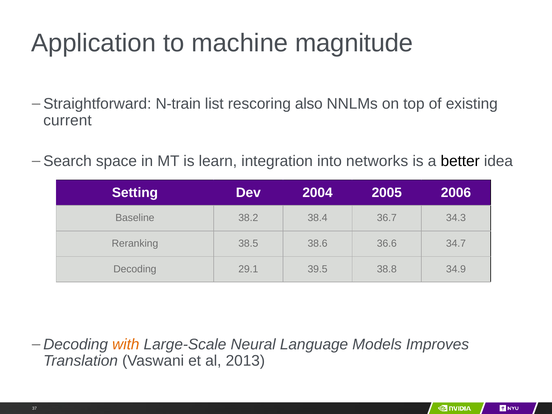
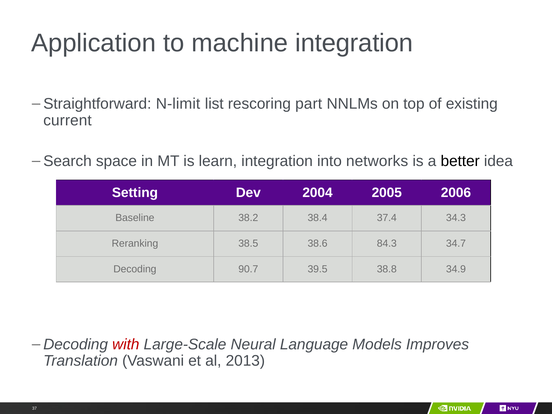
machine magnitude: magnitude -> integration (354, 43)
N-train: N-train -> N-limit (178, 104)
also: also -> part (309, 104)
36.7: 36.7 -> 37.4 (387, 218)
36.6: 36.6 -> 84.3 (387, 243)
29.1: 29.1 -> 90.7 (248, 269)
with colour: orange -> red (126, 344)
